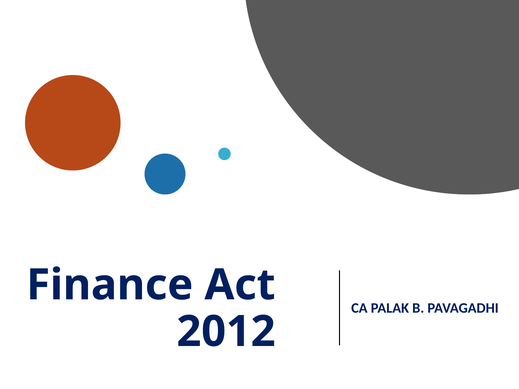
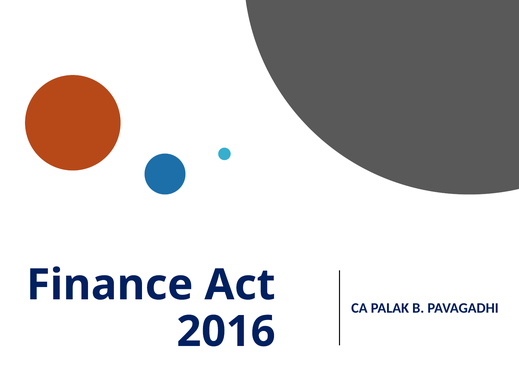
2012: 2012 -> 2016 (226, 332)
